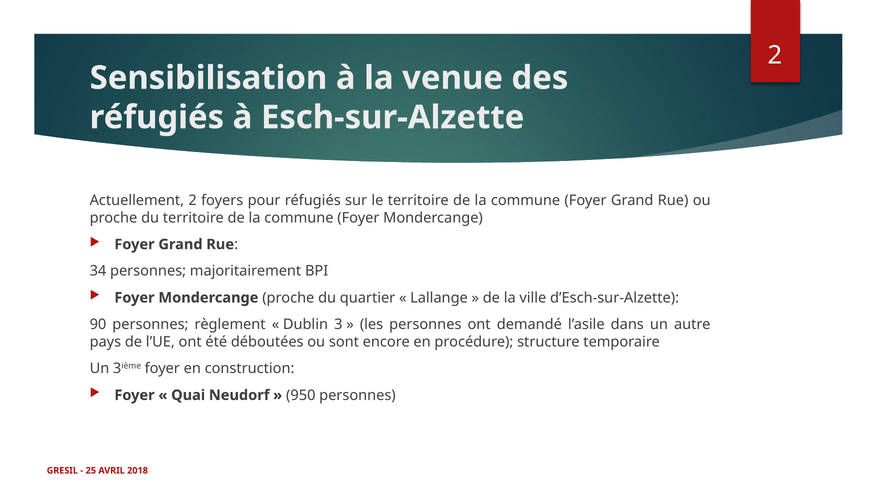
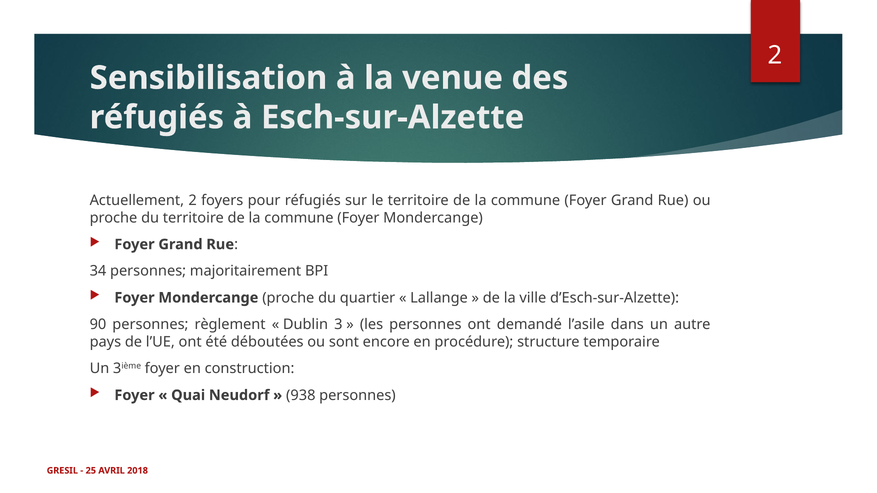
950: 950 -> 938 (301, 395)
